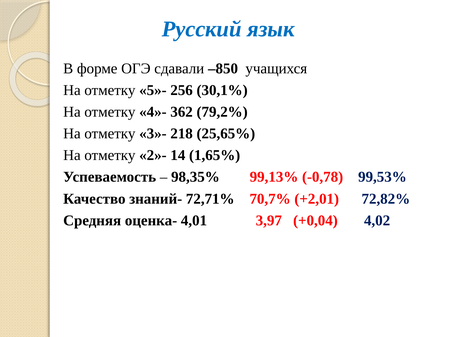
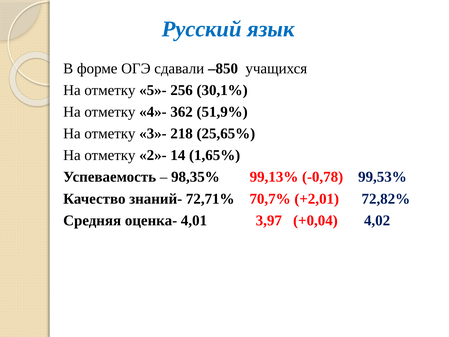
79,2%: 79,2% -> 51,9% (222, 112)
